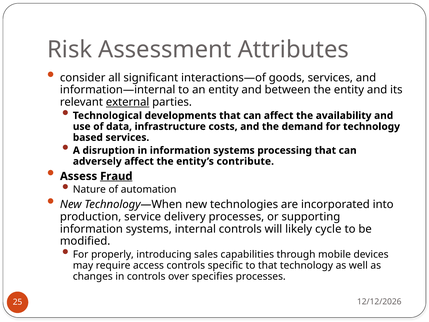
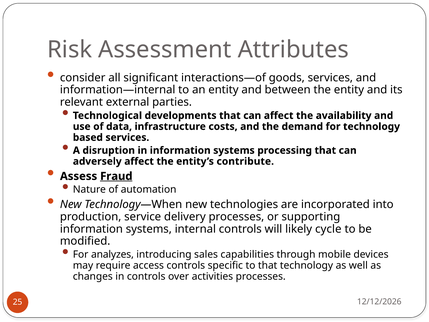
external underline: present -> none (128, 102)
properly: properly -> analyzes (112, 254)
specifies: specifies -> activities (212, 276)
